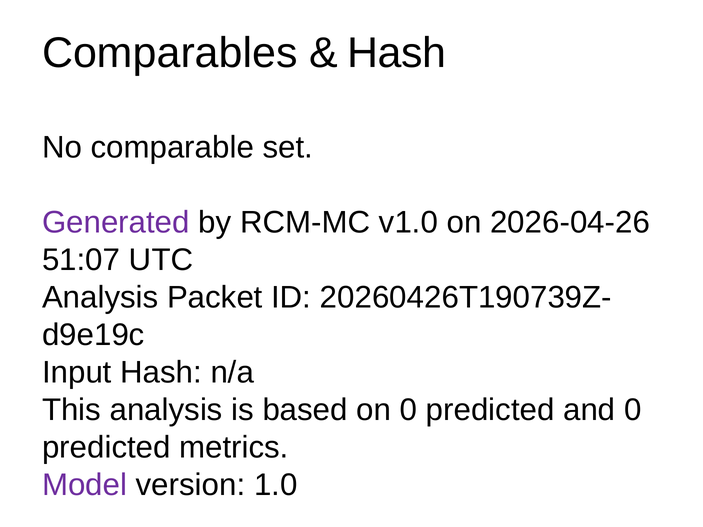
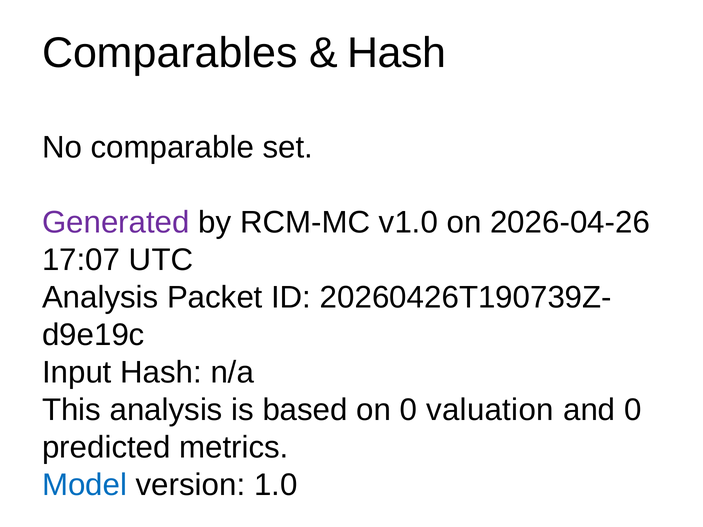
51:07: 51:07 -> 17:07 (81, 260)
on 0 predicted: predicted -> valuation (490, 410)
Model colour: purple -> blue (85, 485)
